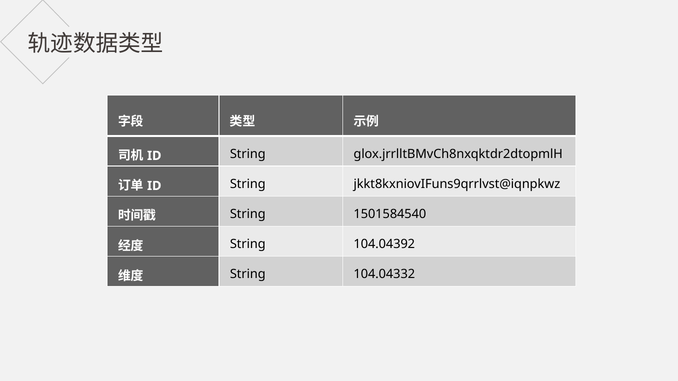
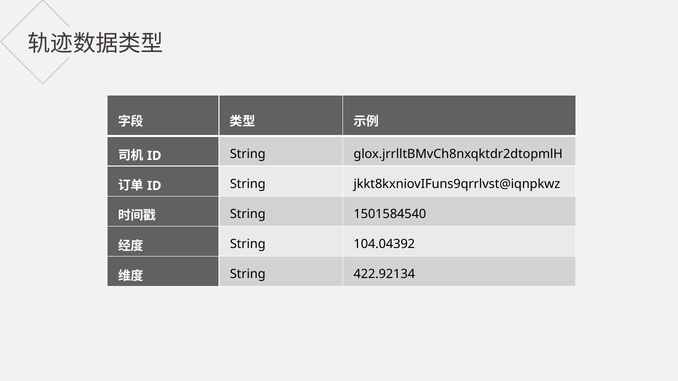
104.04332: 104.04332 -> 422.92134 (384, 274)
